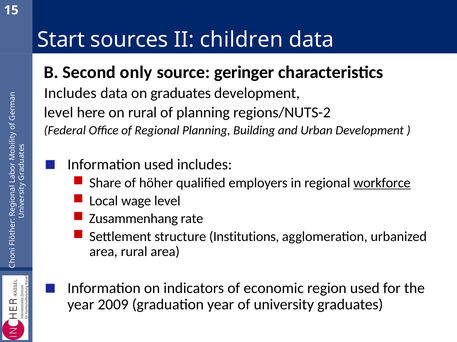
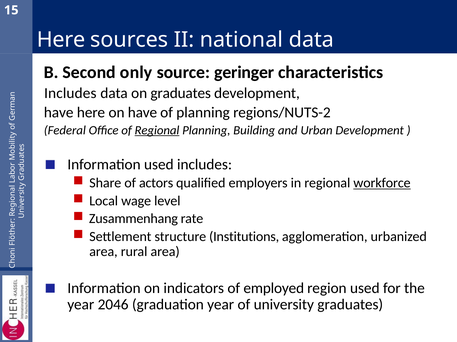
Start: Start -> Here (61, 40)
children: children -> national (241, 40)
level: level -> have (59, 113)
on rural: rural -> have (142, 113)
Regional underline: none -> present (157, 130)
höher: höher -> actors (156, 183)
economic: economic -> employed (274, 289)
2009: 2009 -> 2046 (113, 305)
